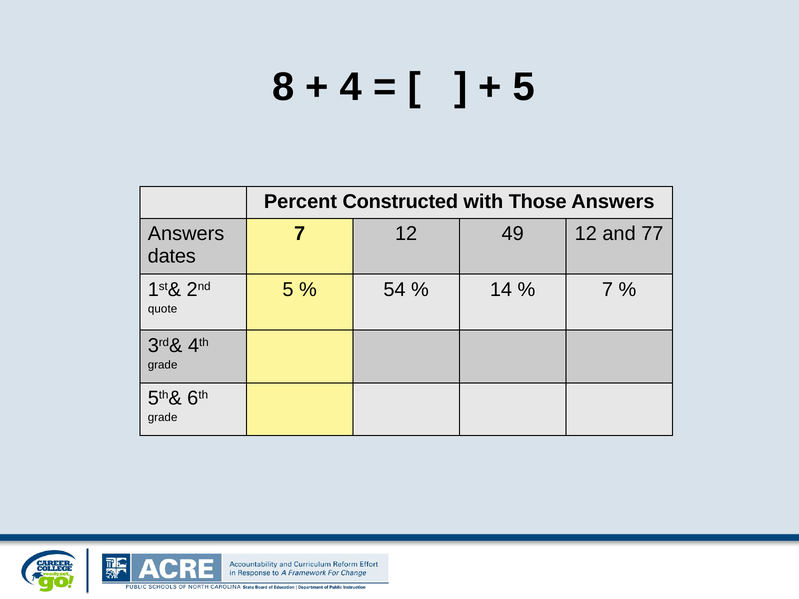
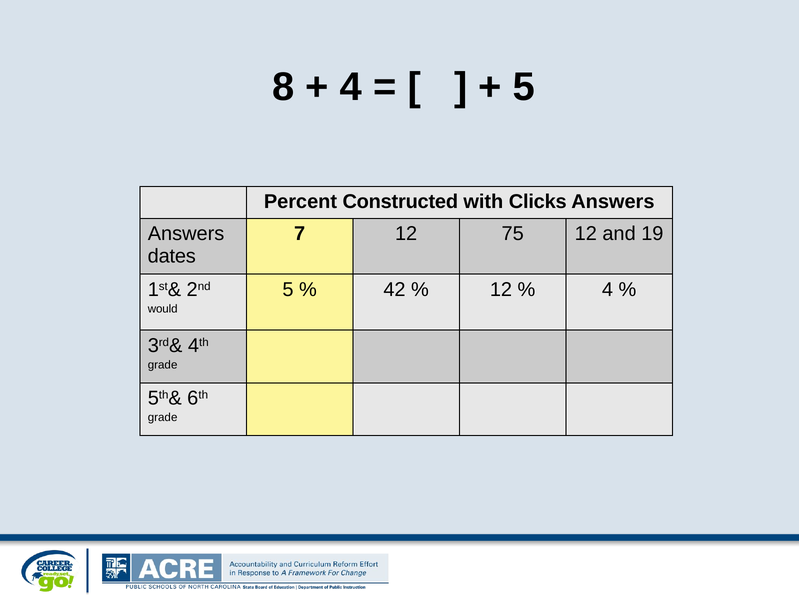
Those: Those -> Clicks (538, 202)
49: 49 -> 75 (513, 234)
77: 77 -> 19 (652, 234)
54: 54 -> 42 (394, 290)
14: 14 -> 12 (501, 290)
7: 7 -> 4 (608, 290)
quote: quote -> would (163, 309)
